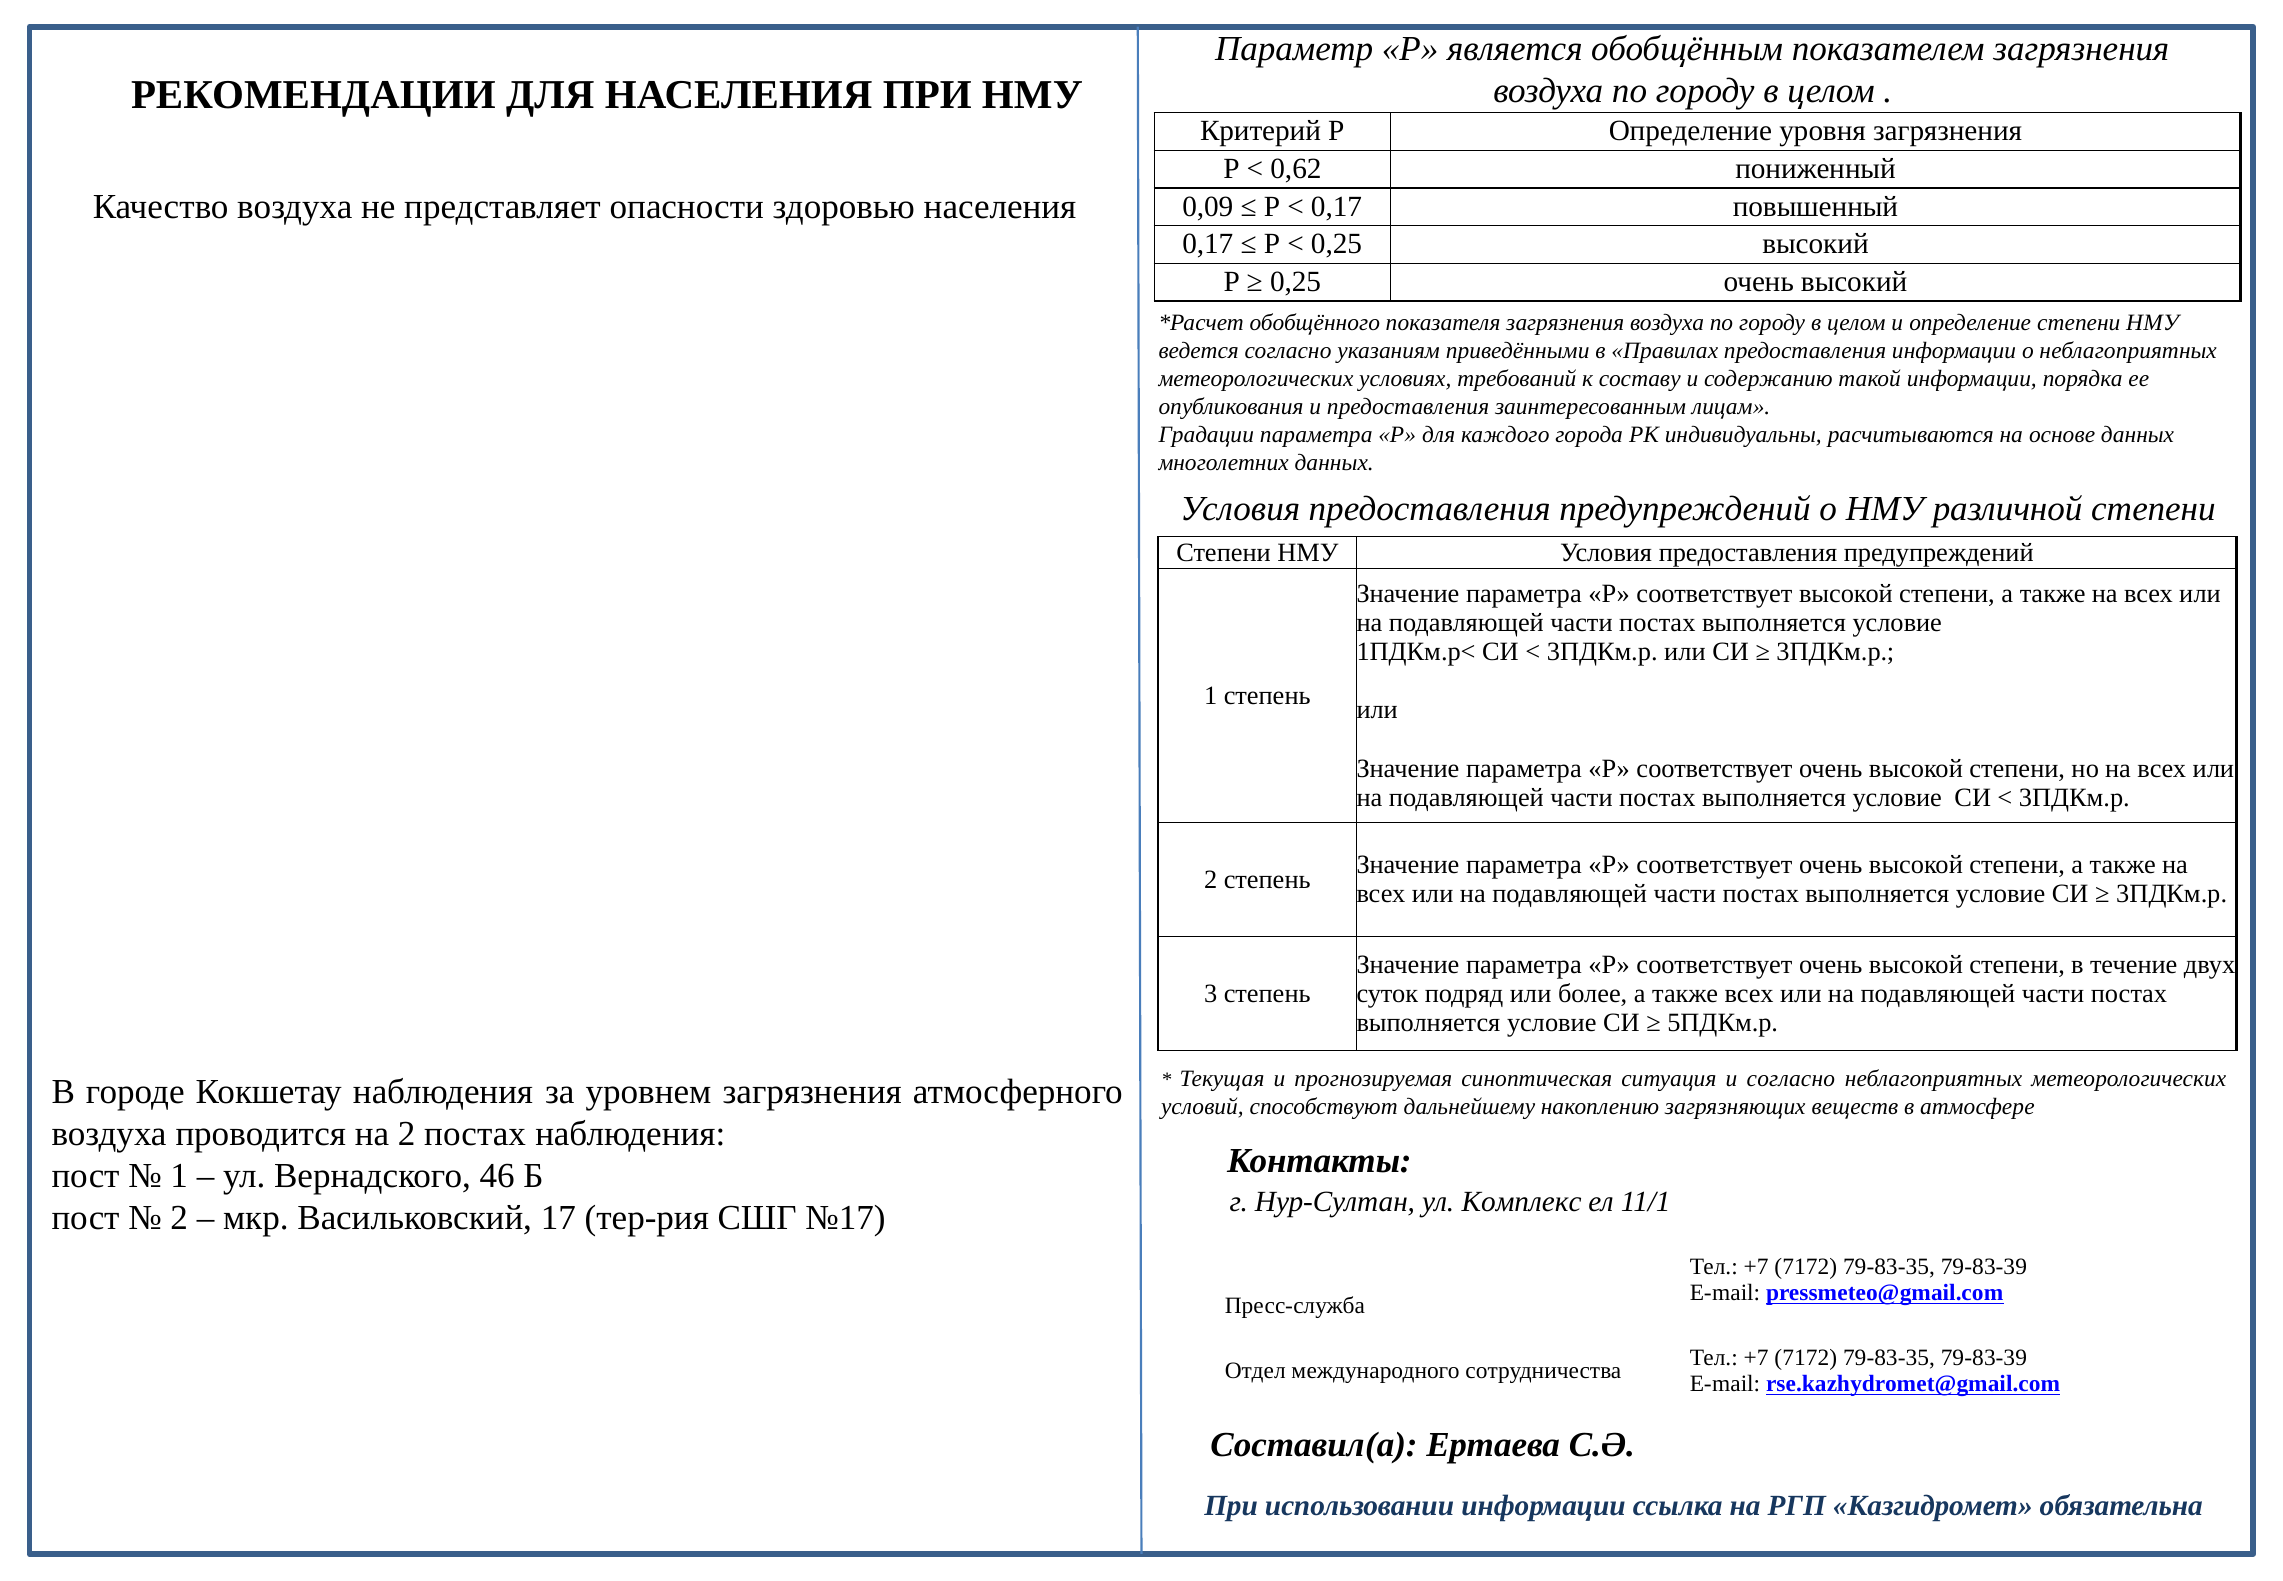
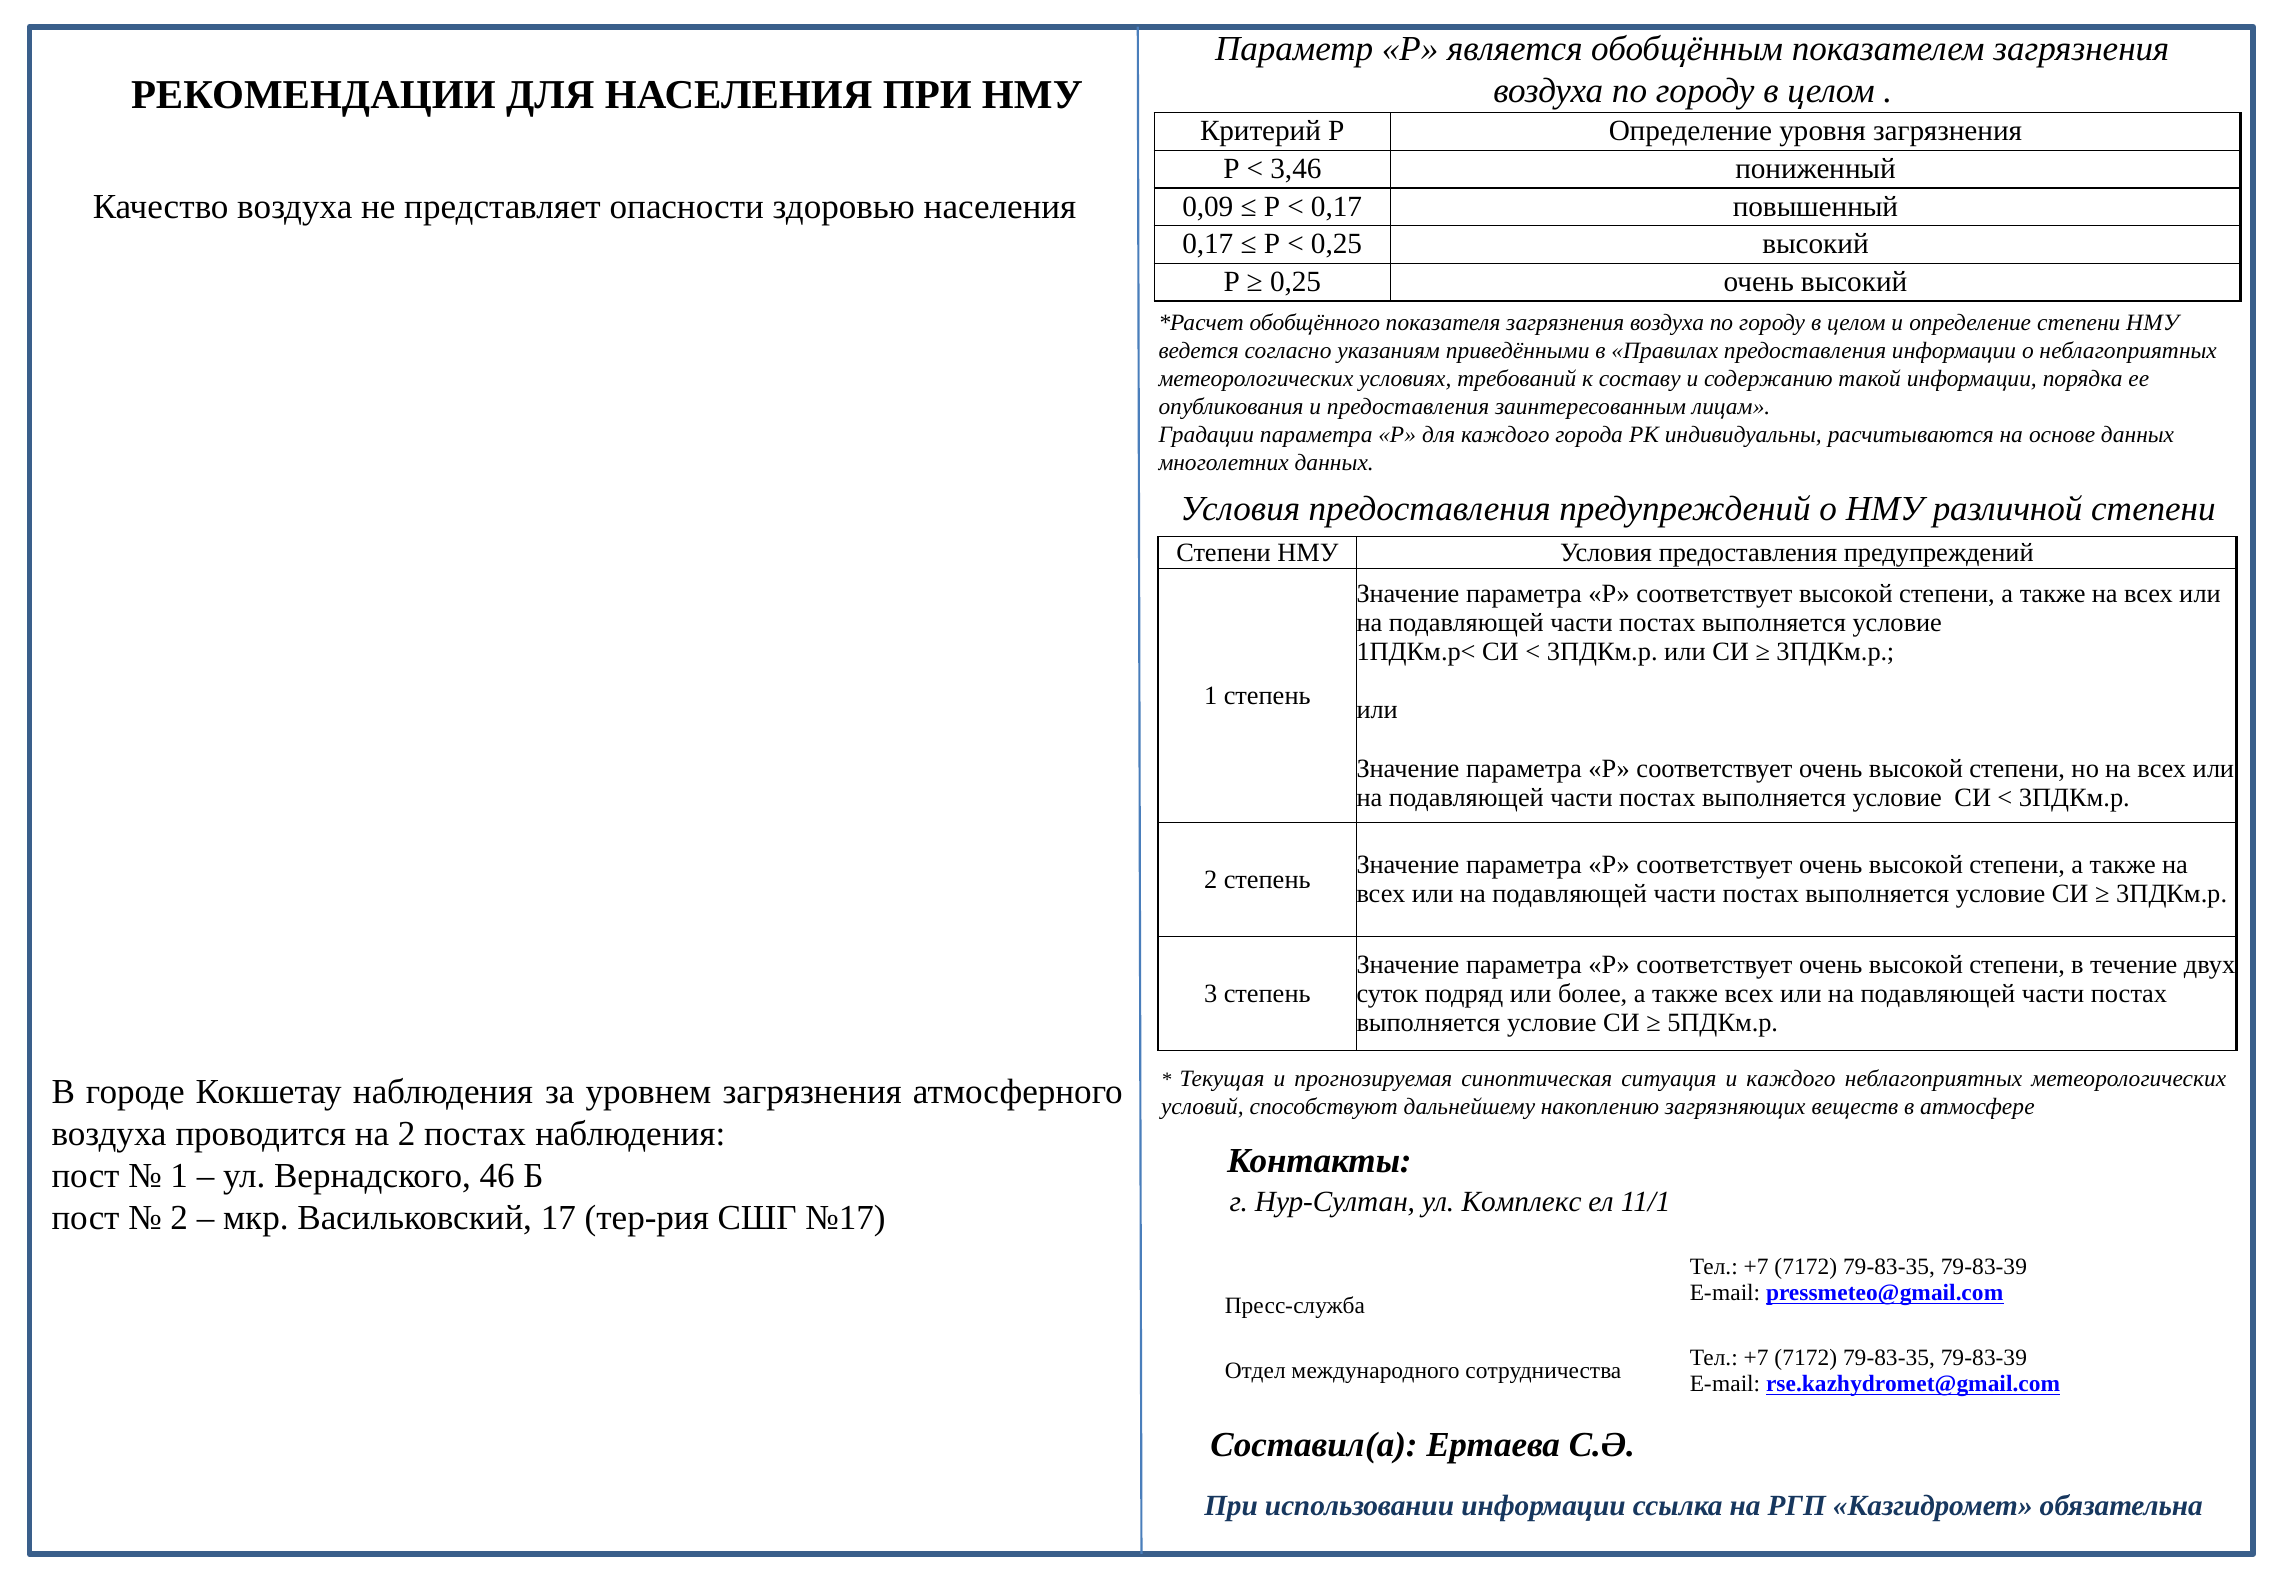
0,62: 0,62 -> 3,46 (1296, 169)
и согласно: согласно -> каждого (1791, 1078)
